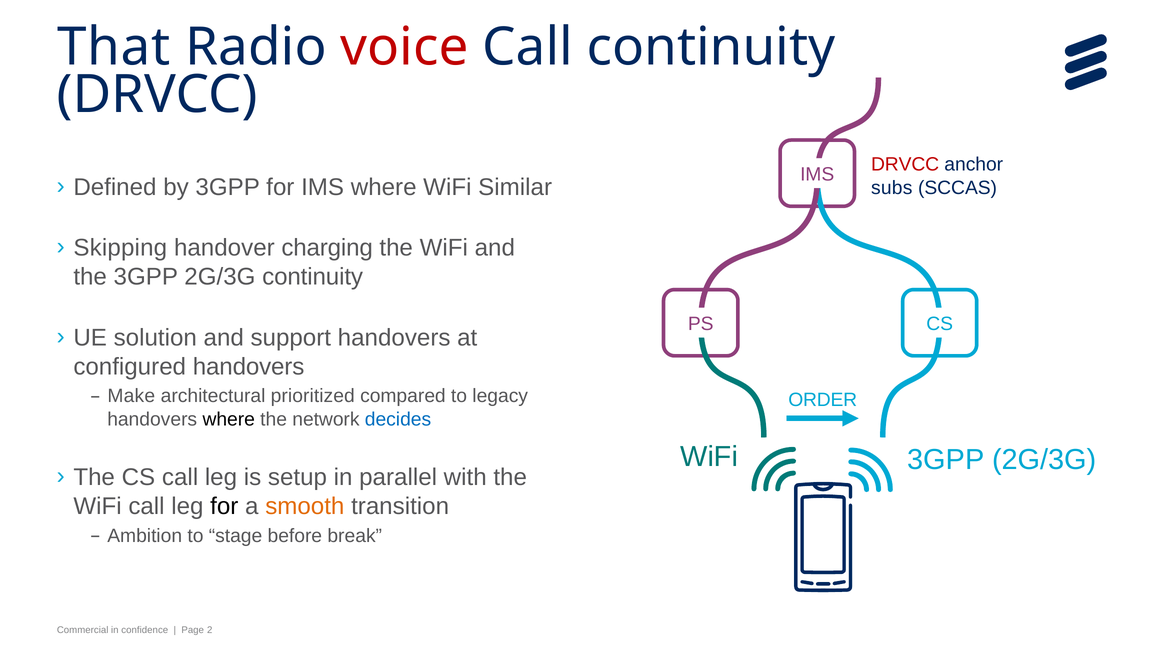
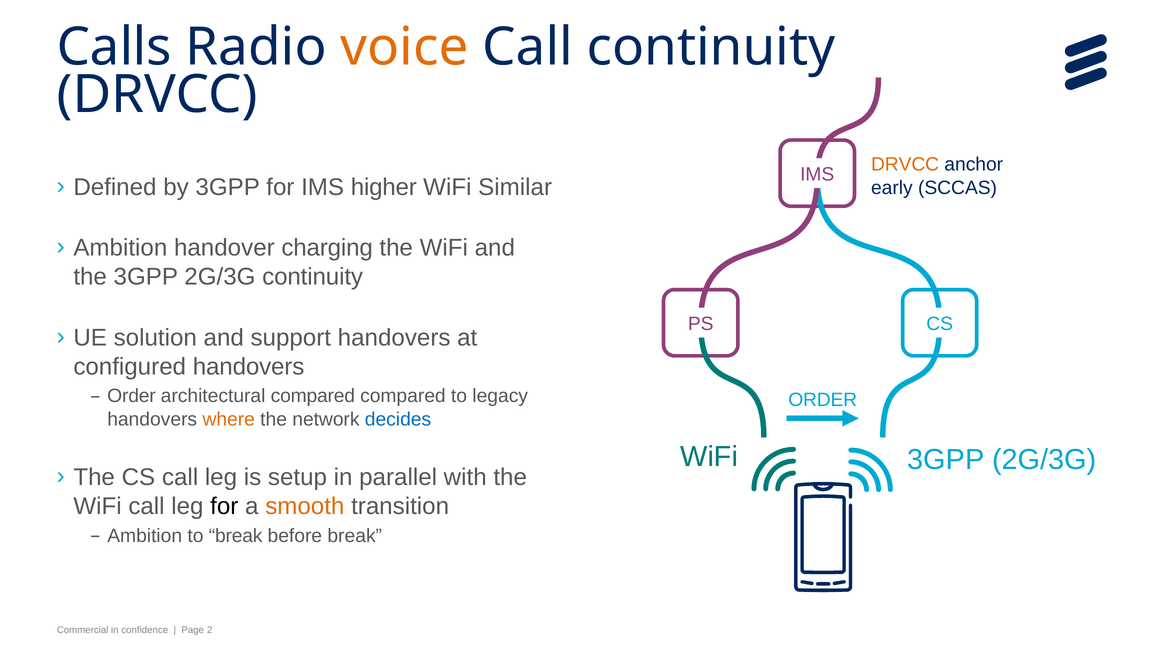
That: That -> Calls (114, 47)
voice colour: red -> orange (404, 47)
DRVCC colour: red -> orange (905, 165)
IMS where: where -> higher (384, 187)
subs: subs -> early (892, 188)
Skipping: Skipping -> Ambition (120, 248)
Make: Make -> Order (131, 396)
architectural prioritized: prioritized -> compared (313, 396)
where colour: black -> orange (229, 419)
to stage: stage -> break (236, 536)
